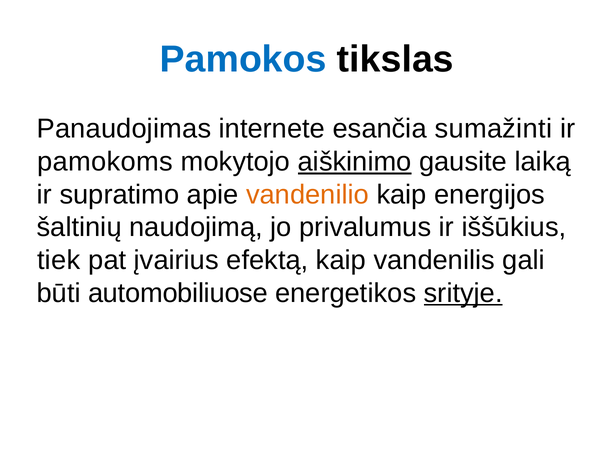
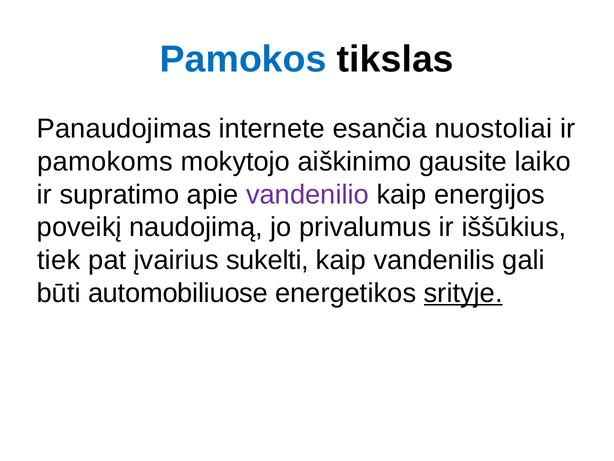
sumažinti: sumažinti -> nuostoliai (493, 129)
aiškinimo underline: present -> none (355, 162)
laiką: laiką -> laiko (543, 162)
vandenilio colour: orange -> purple (308, 194)
šaltinių: šaltinių -> poveikį (79, 227)
efektą: efektą -> sukelti (268, 260)
